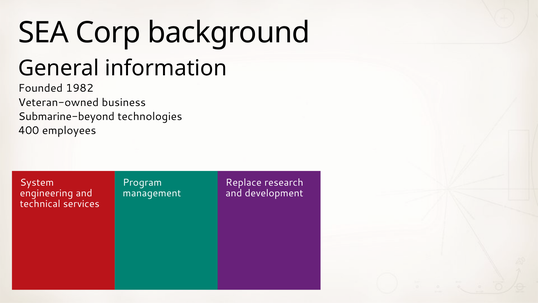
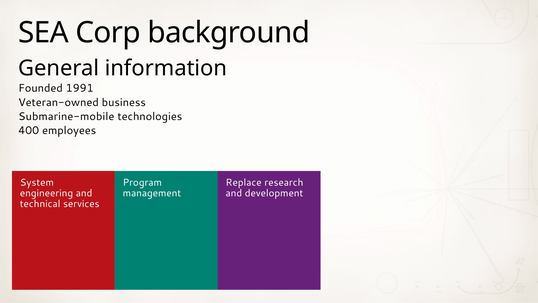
1982: 1982 -> 1991 (80, 88)
Submarine-beyond: Submarine-beyond -> Submarine-mobile (66, 116)
